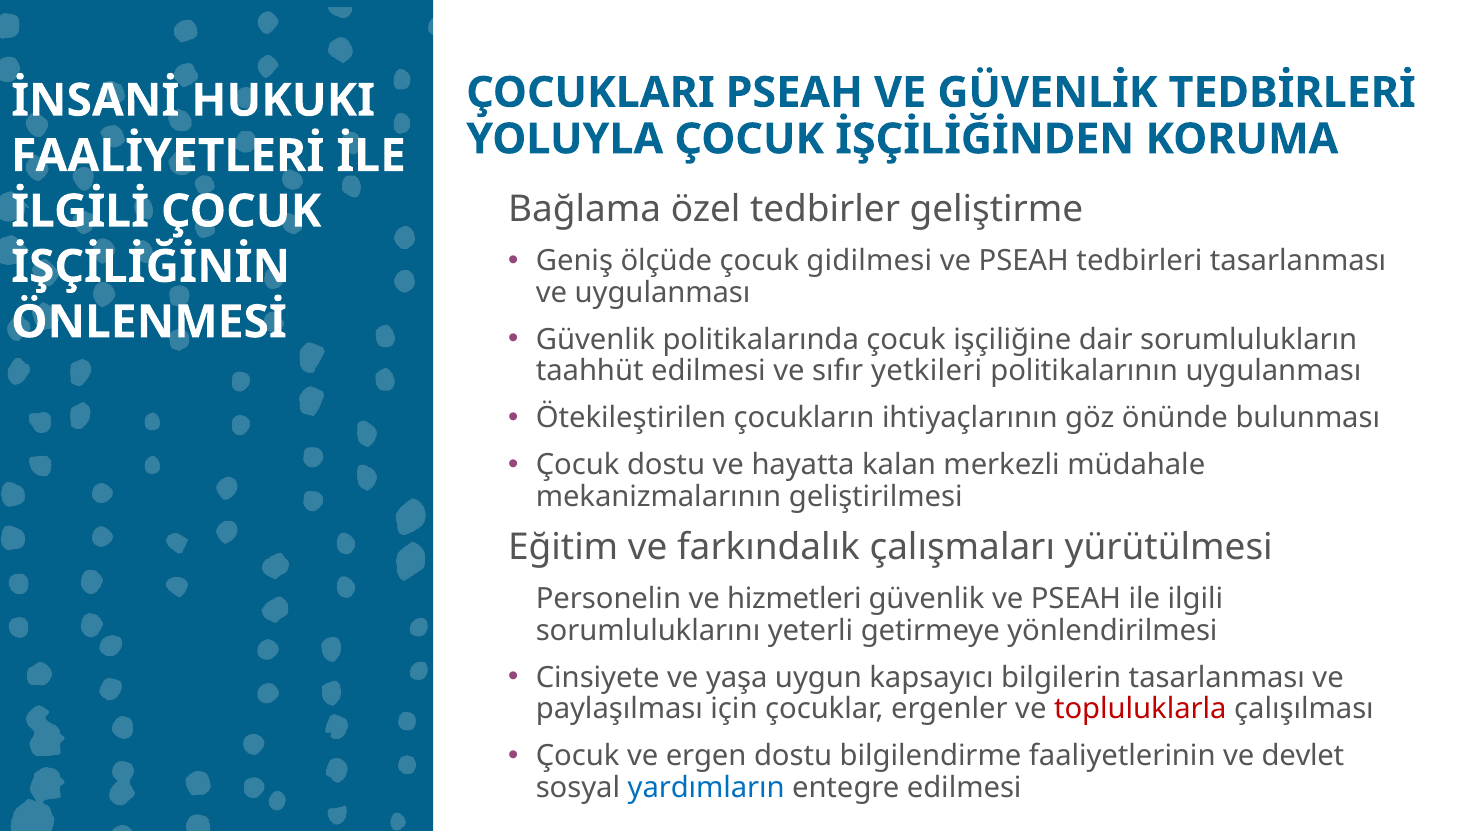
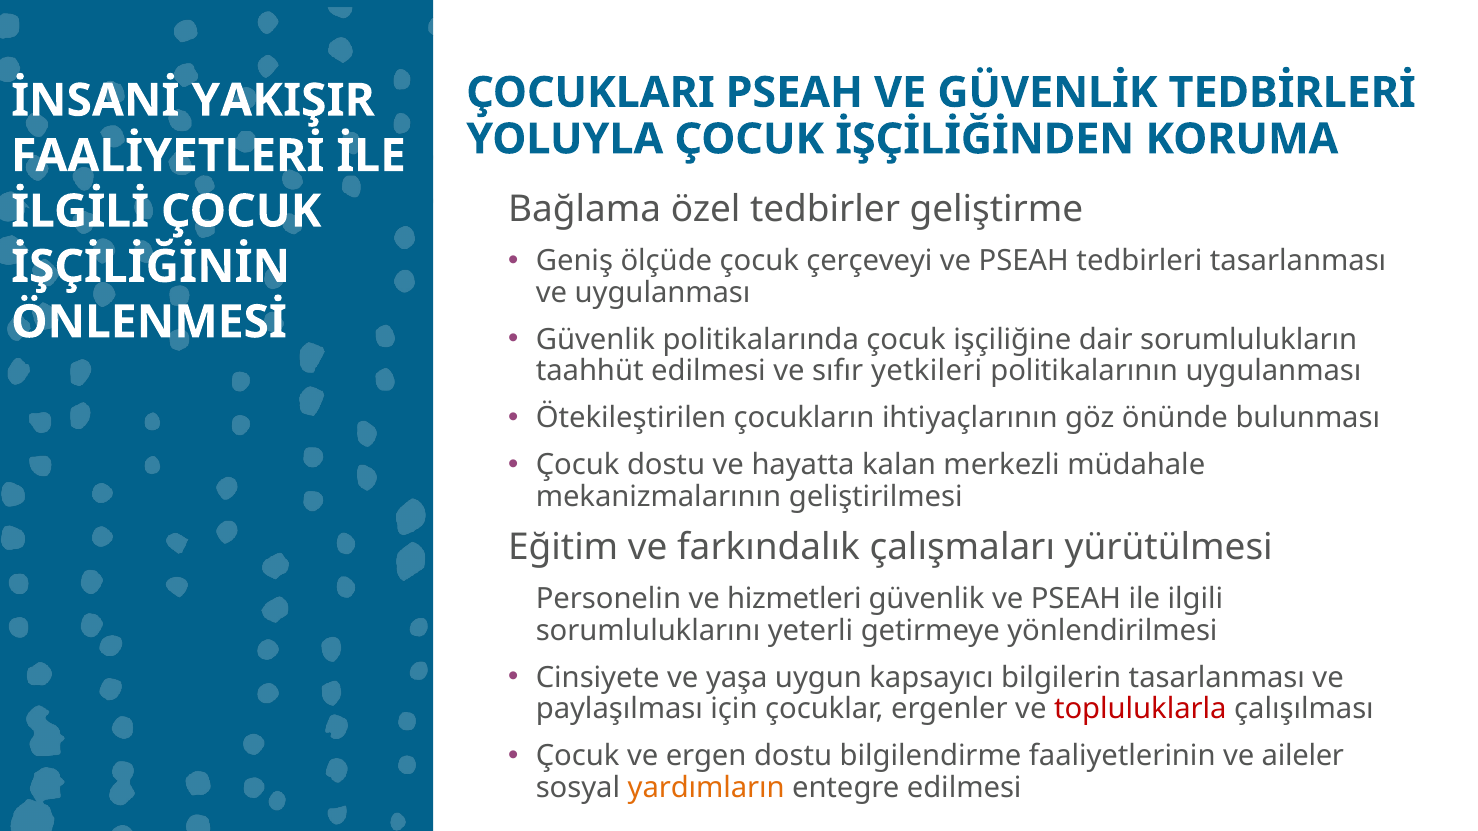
HUKUKI: HUKUKI -> YAKIŞIR (283, 101)
gidilmesi: gidilmesi -> çerçeveyi (869, 261)
devlet: devlet -> aileler (1303, 756)
yardımların colour: blue -> orange (706, 788)
